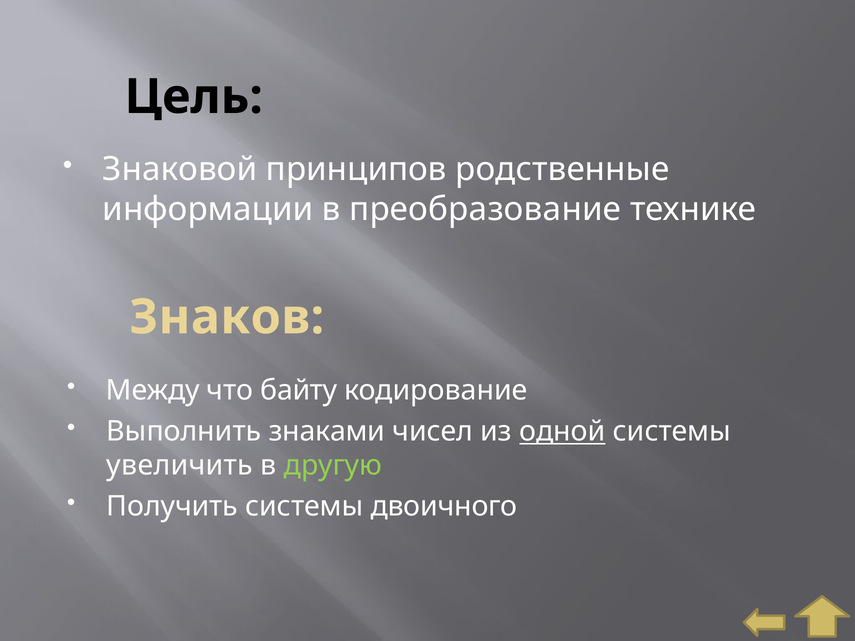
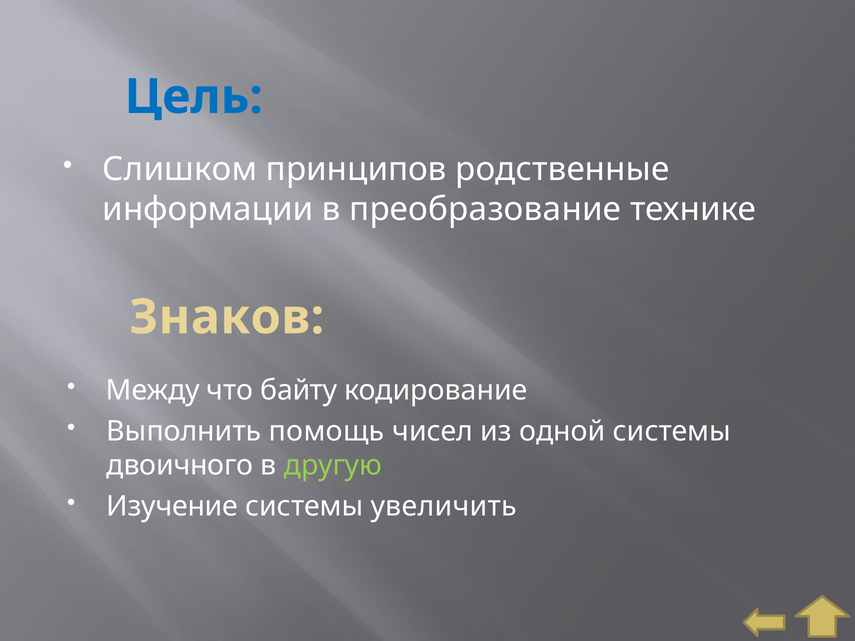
Цель colour: black -> blue (194, 97)
Знаковой: Знаковой -> Слишком (180, 169)
знаками: знаками -> помощь (327, 432)
одной underline: present -> none (562, 432)
увеличить: увеличить -> двоичного (180, 466)
Получить: Получить -> Изучение (172, 507)
двоичного: двоичного -> увеличить (444, 507)
